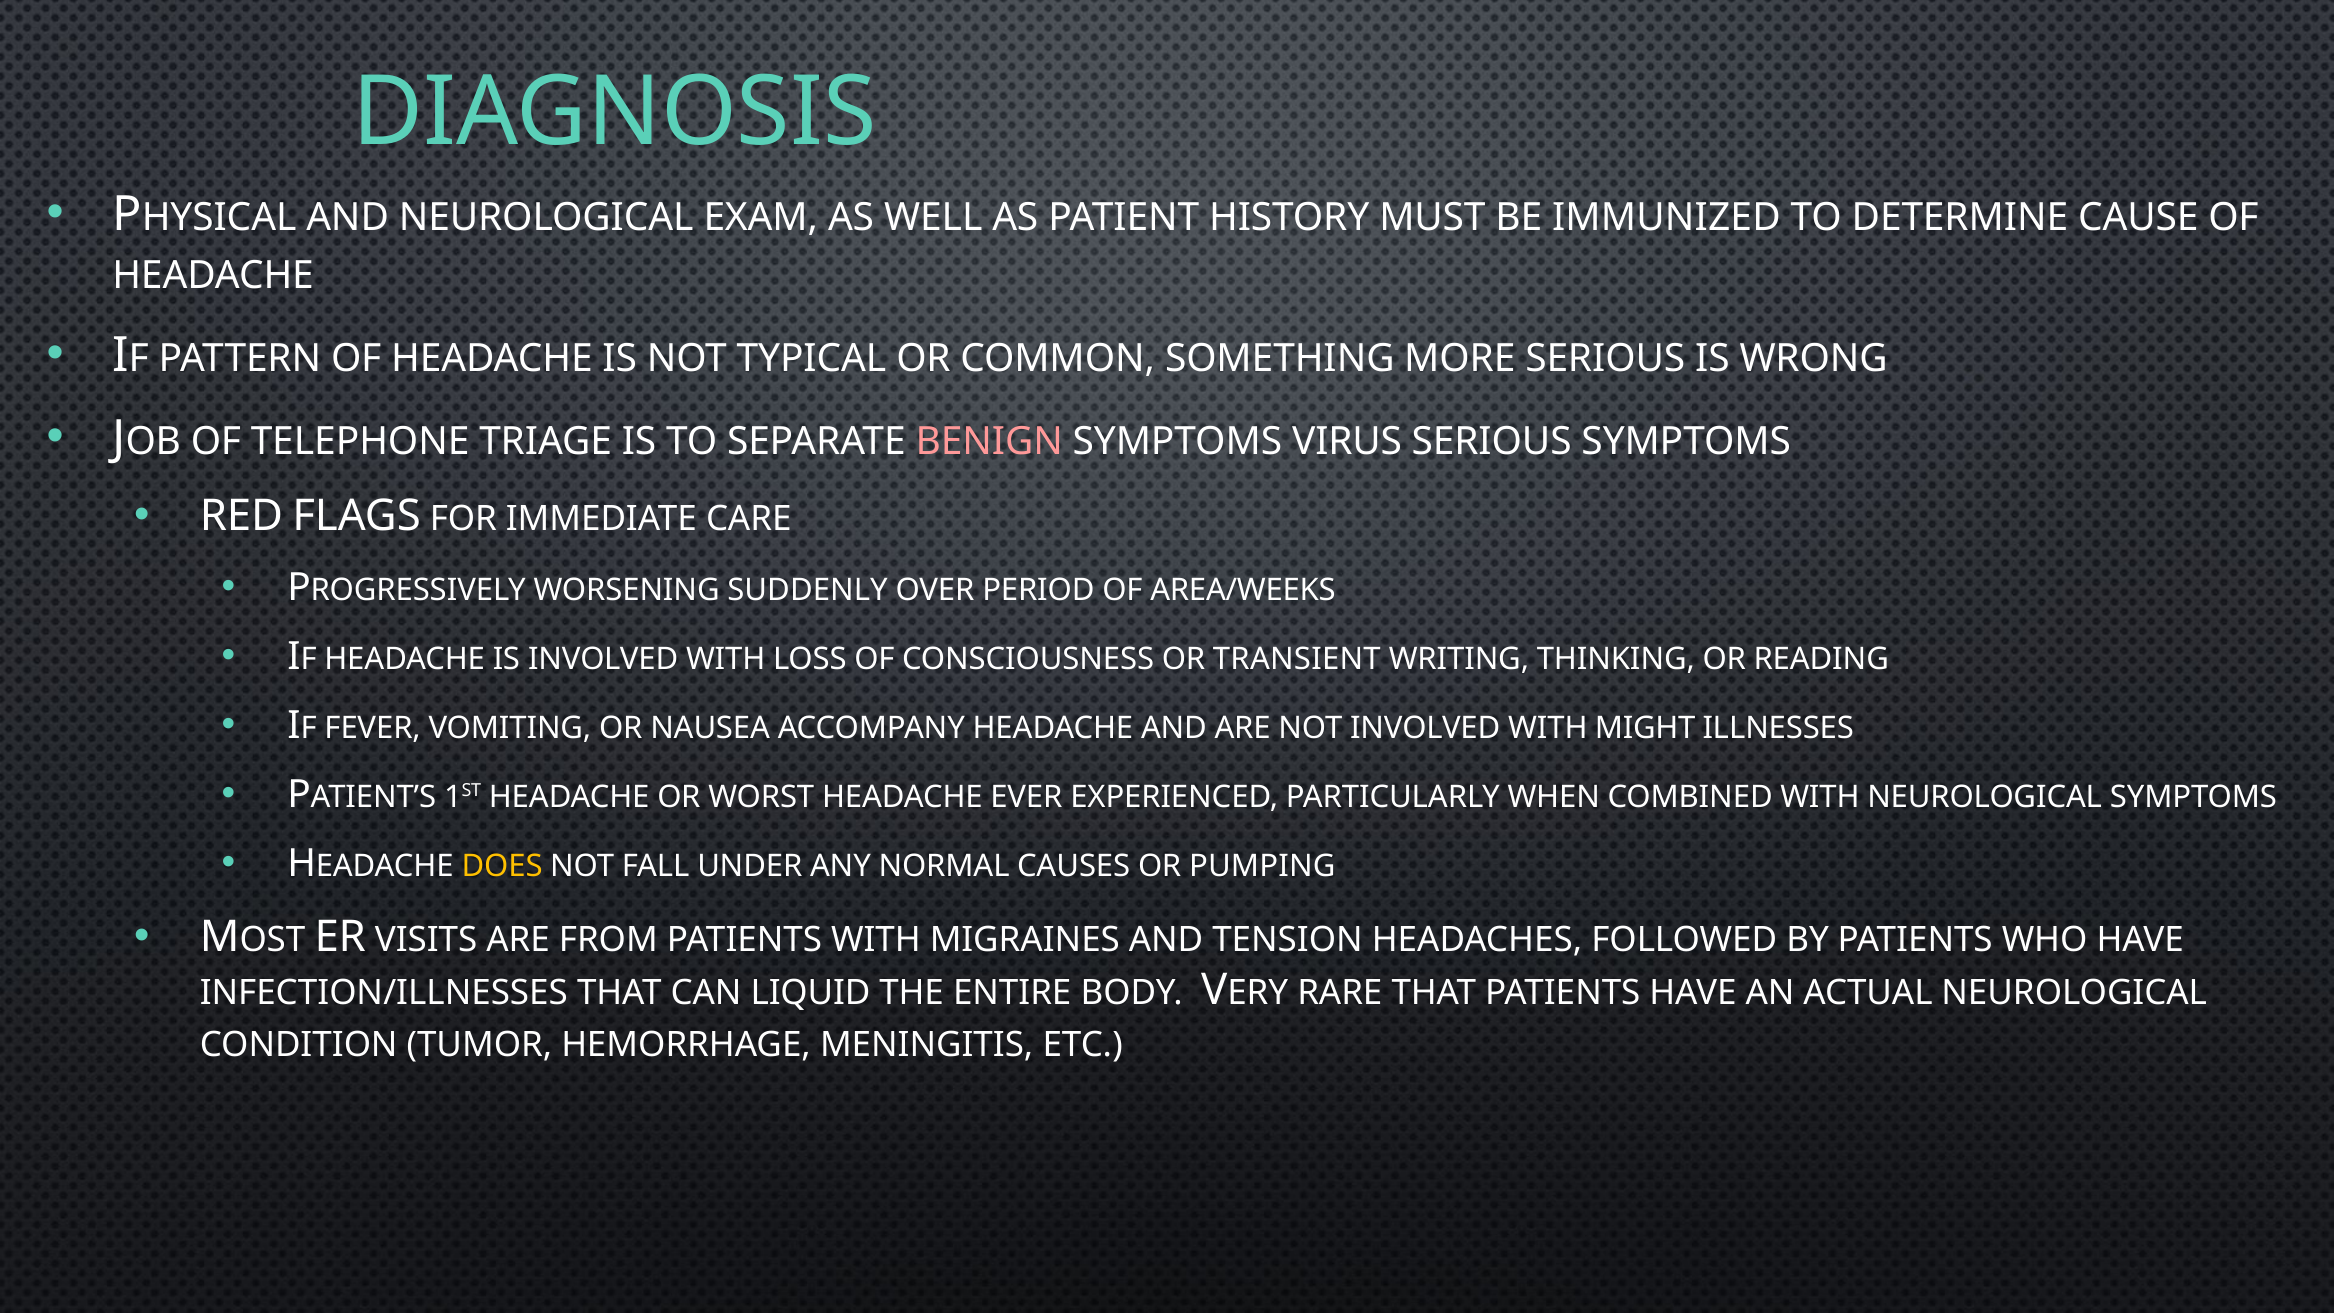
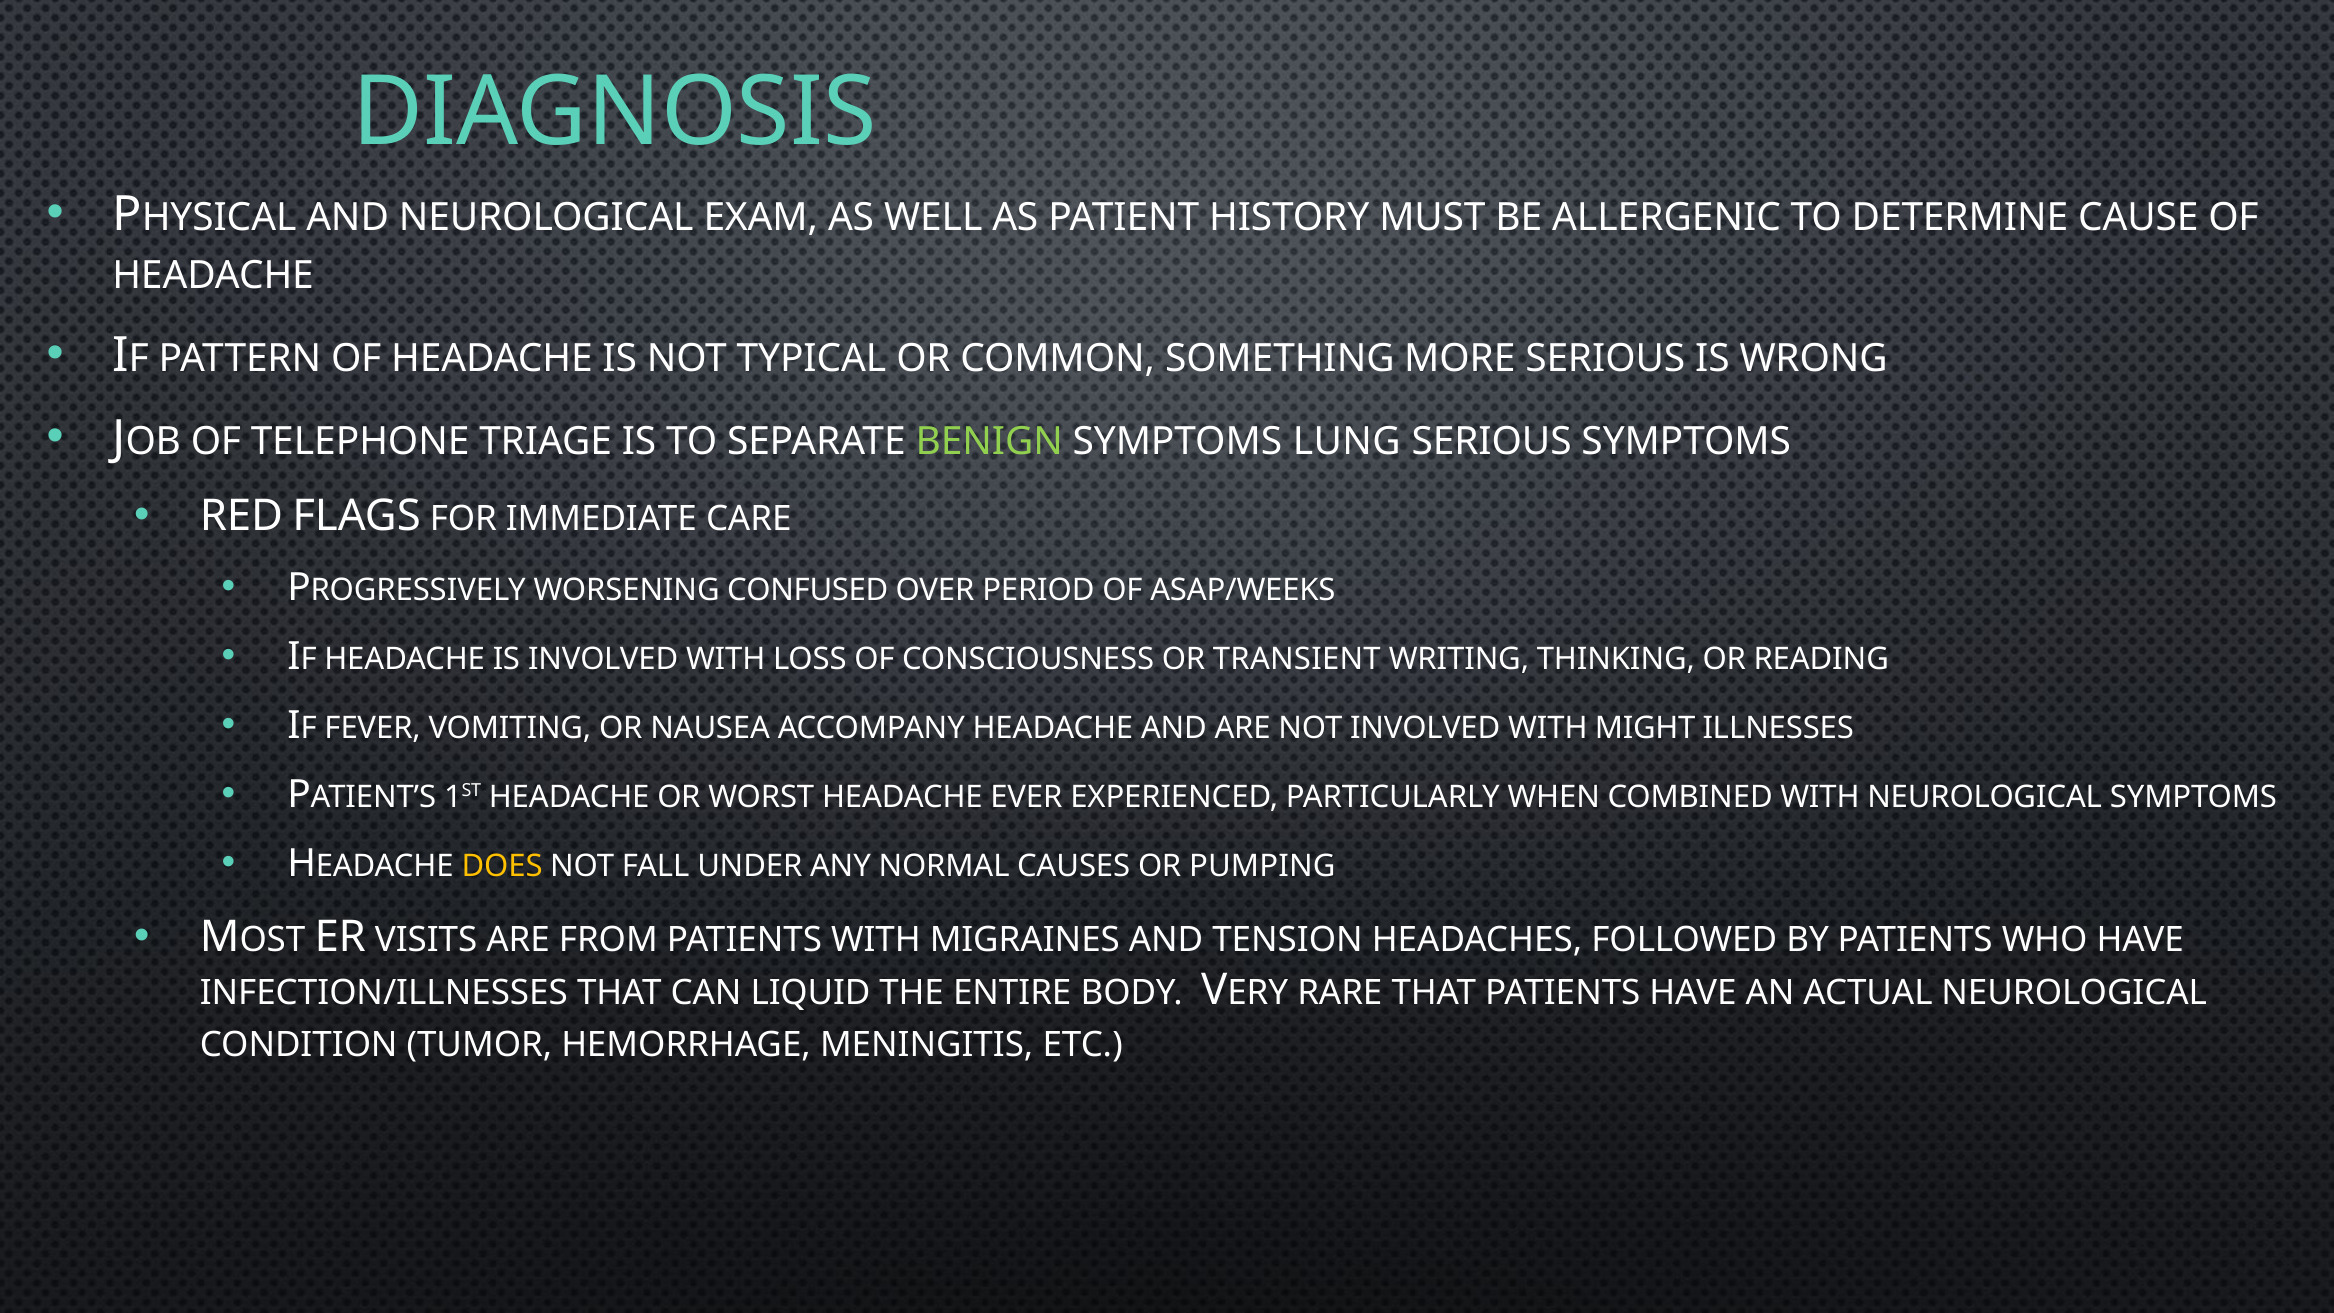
IMMUNIZED: IMMUNIZED -> ALLERGENIC (1666, 217)
BENIGN colour: pink -> light green (989, 441)
VIRUS: VIRUS -> LUNG (1347, 441)
SUDDENLY: SUDDENLY -> CONFUSED (808, 591)
AREA/WEEKS: AREA/WEEKS -> ASAP/WEEKS (1243, 591)
